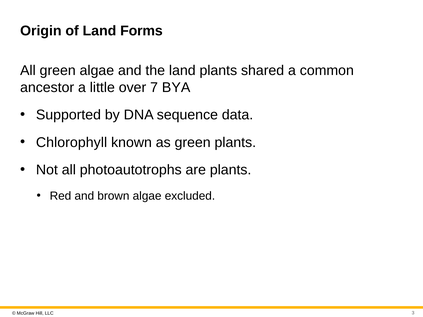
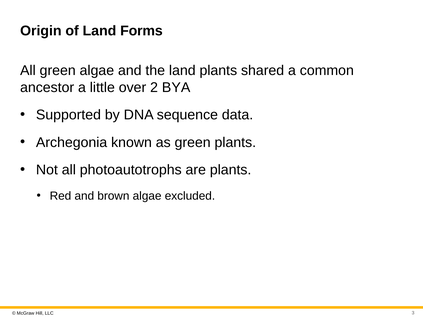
7: 7 -> 2 (154, 88)
Chlorophyll: Chlorophyll -> Archegonia (72, 143)
